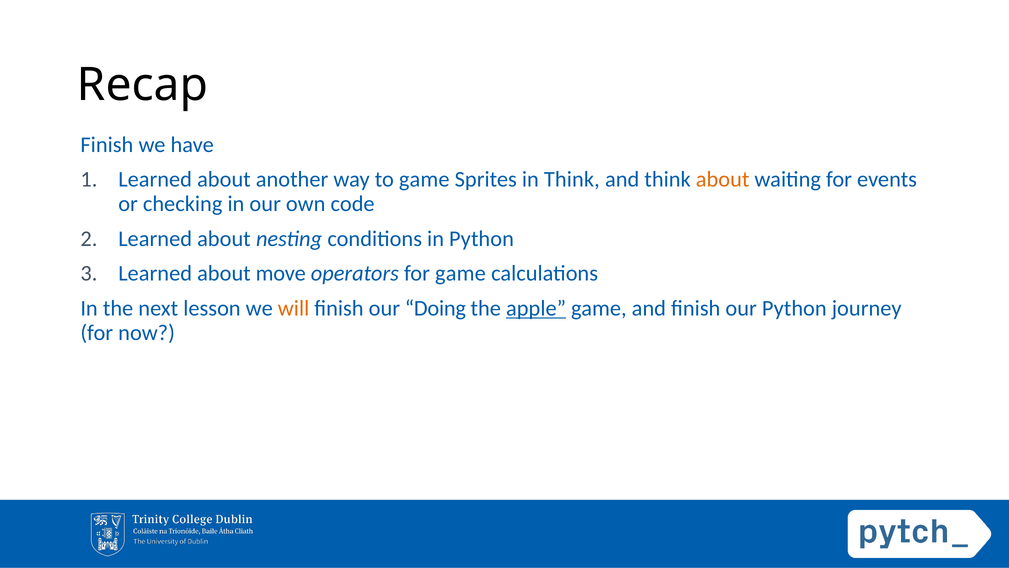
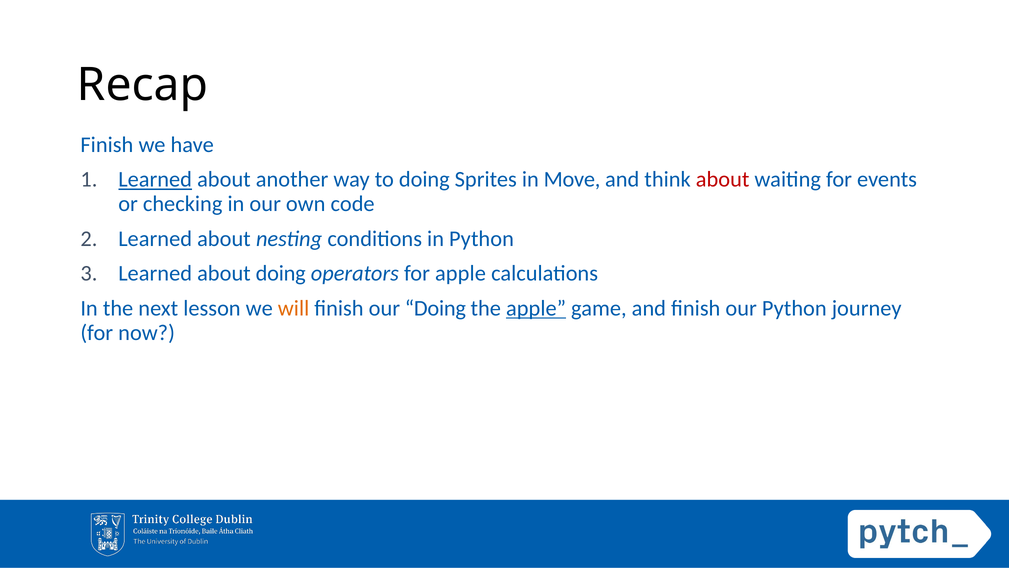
Learned underline: none -> present (155, 179)
to game: game -> doing (424, 179)
in Think: Think -> Move (572, 179)
about colour: orange -> red (723, 179)
about move: move -> doing (281, 273)
for game: game -> apple (461, 273)
